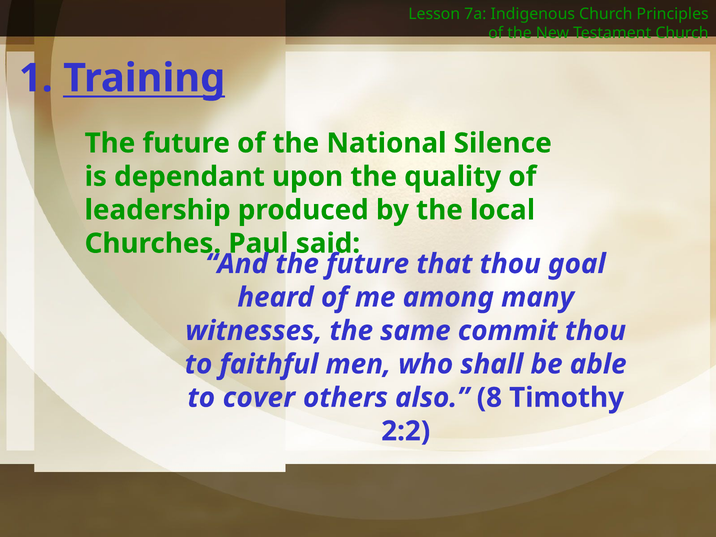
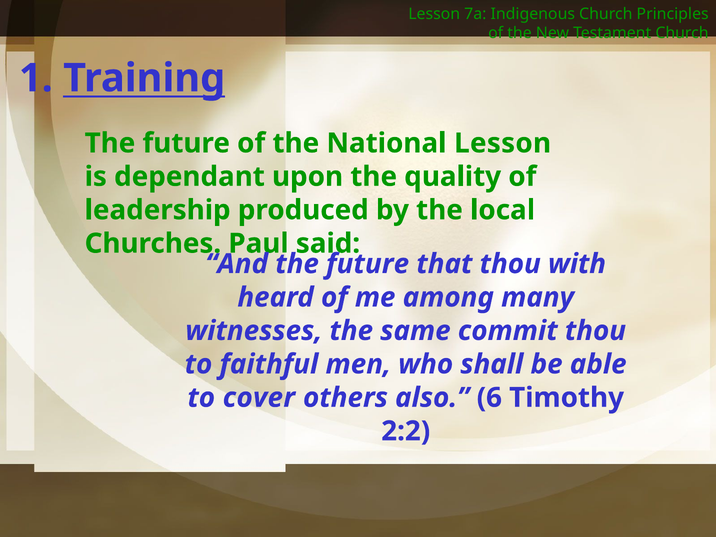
National Silence: Silence -> Lesson (503, 143)
goal: goal -> with (577, 264)
8: 8 -> 6 (489, 398)
